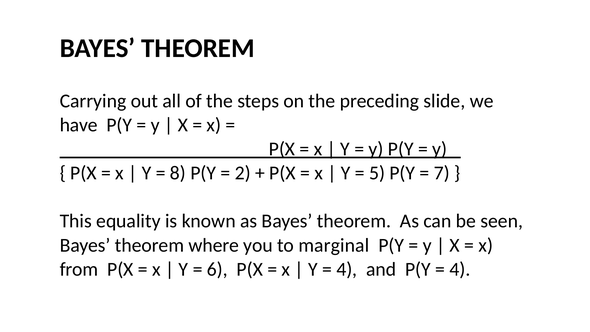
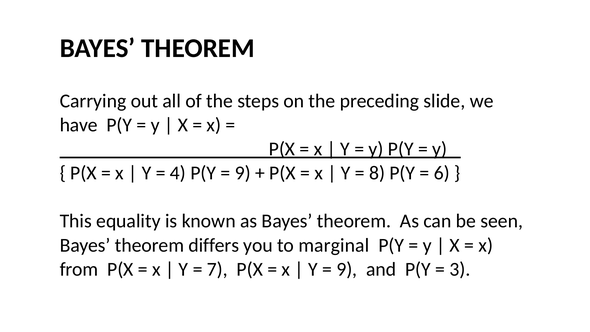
8: 8 -> 4 (178, 173)
2: 2 -> 9 (243, 173)
5: 5 -> 8 (377, 173)
7: 7 -> 6 (442, 173)
where: where -> differs (214, 245)
6: 6 -> 7 (217, 269)
4: 4 -> 9 (347, 269)
4: 4 -> 3 (460, 269)
